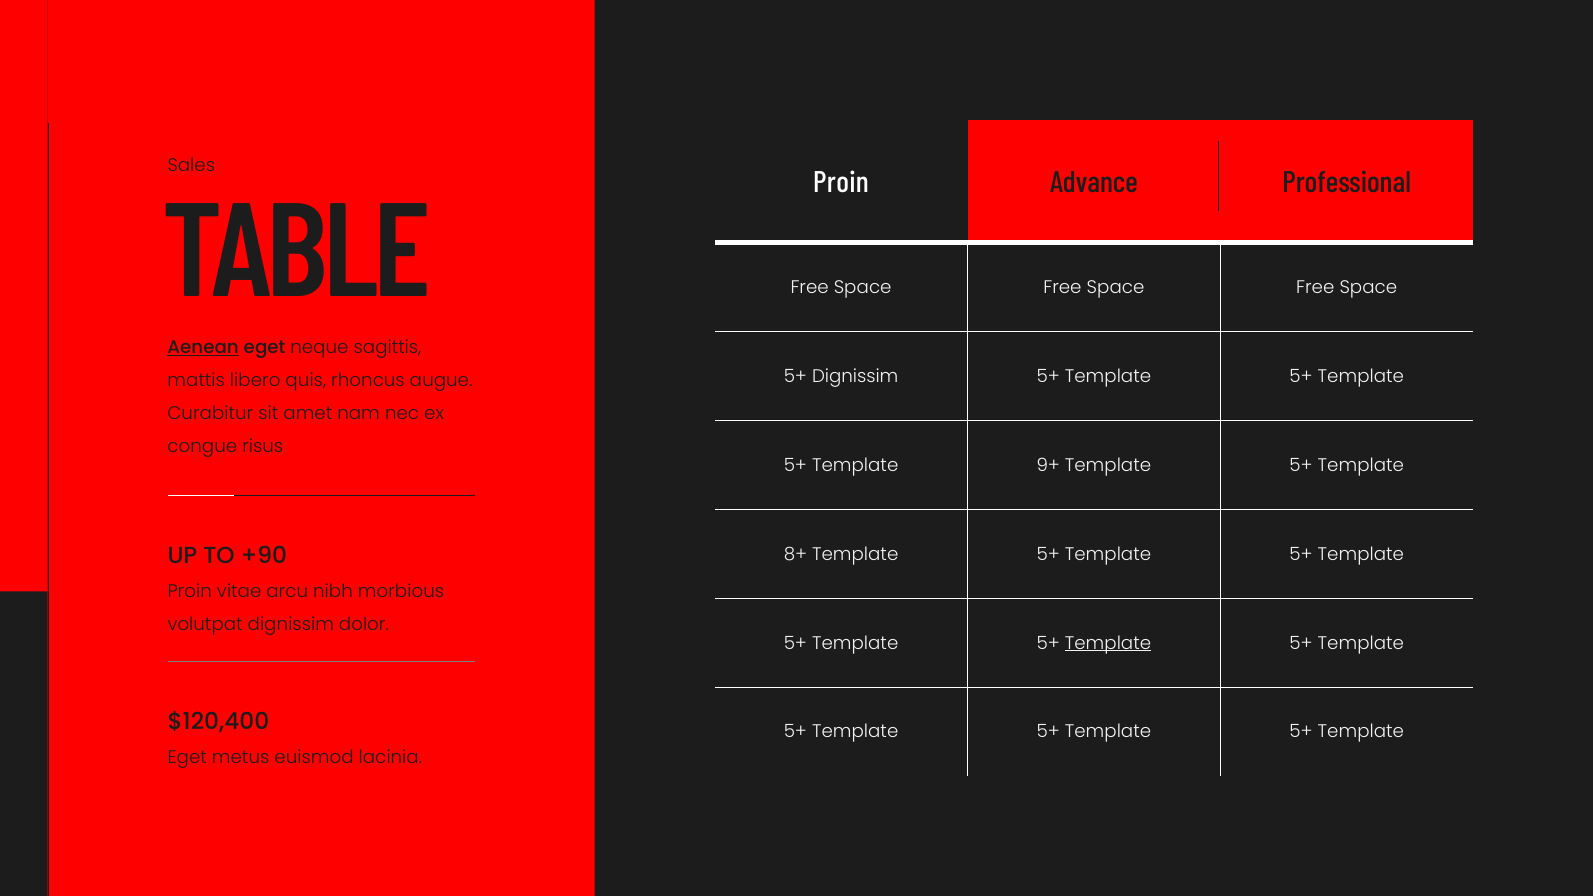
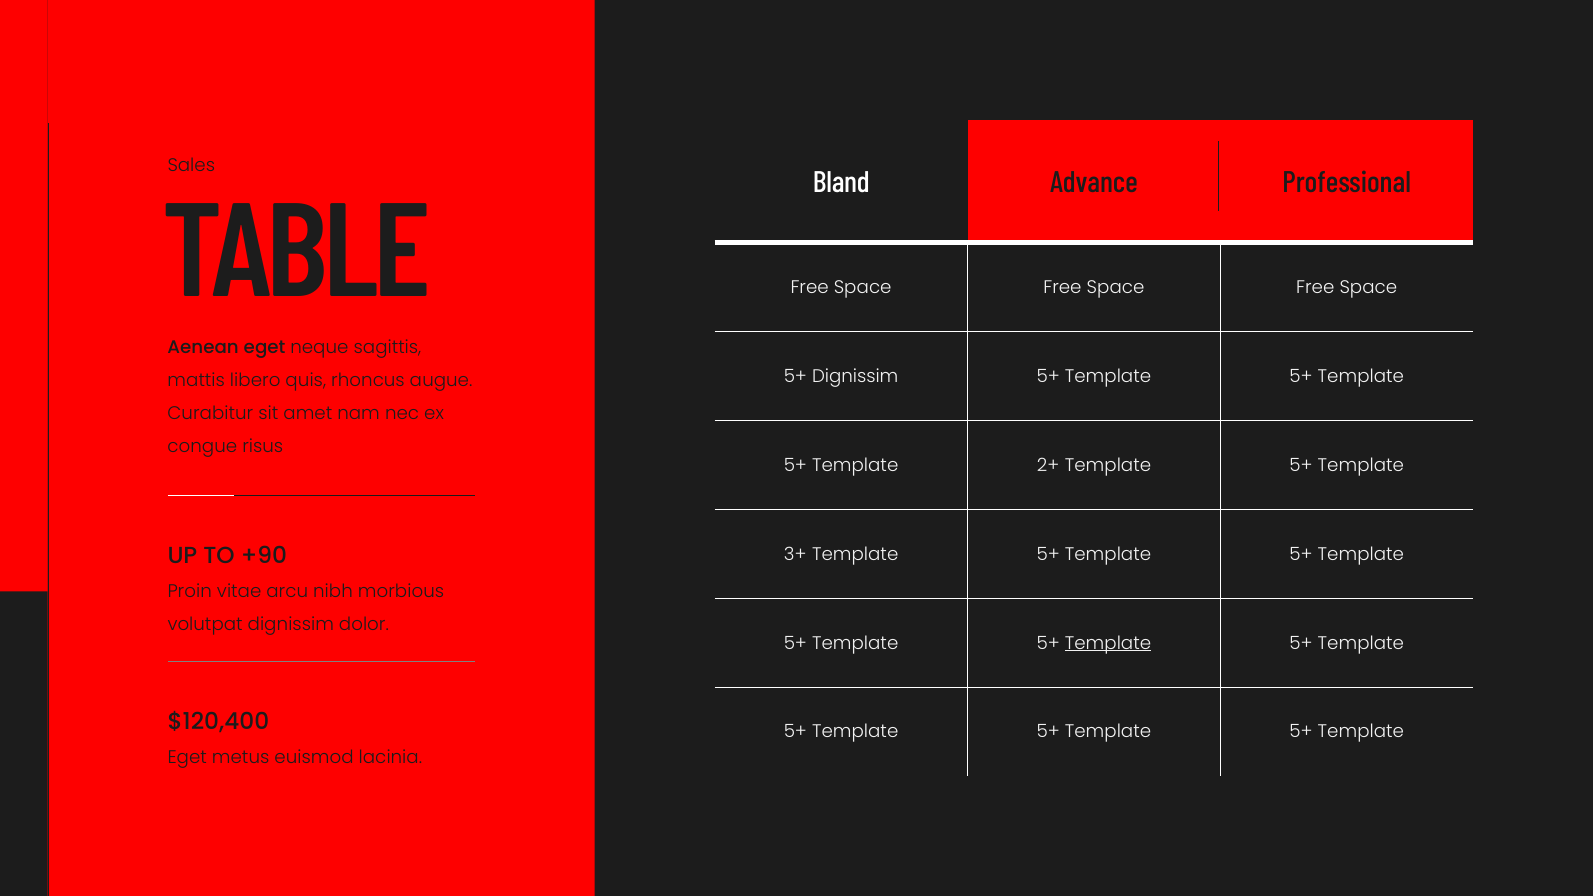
Proin: Proin -> Bland (841, 183)
Aenean underline: present -> none (203, 348)
9+: 9+ -> 2+ (1048, 465)
8+: 8+ -> 3+ (795, 554)
